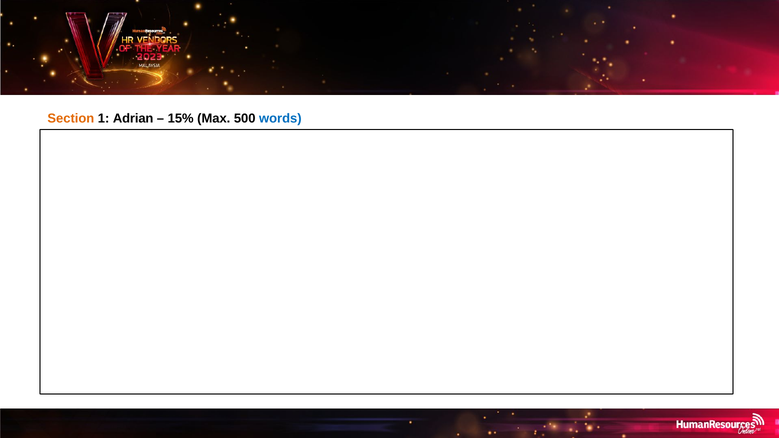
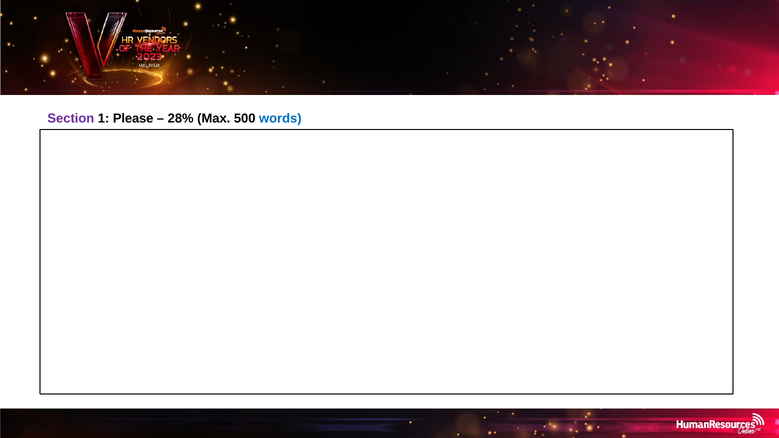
Section colour: orange -> purple (71, 118)
Adrian: Adrian -> Please (133, 118)
15%: 15% -> 28% (181, 118)
